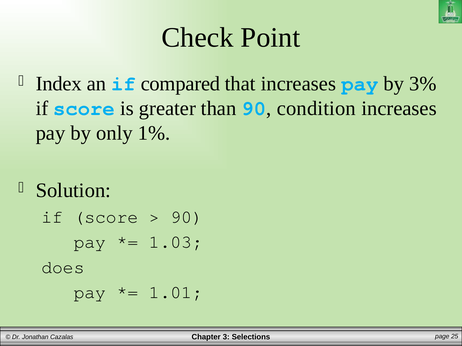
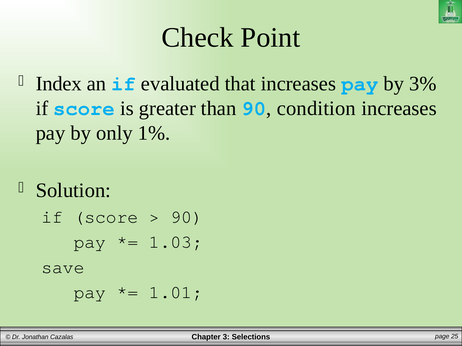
compared: compared -> evaluated (180, 84)
does: does -> save (63, 268)
